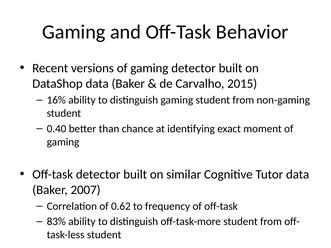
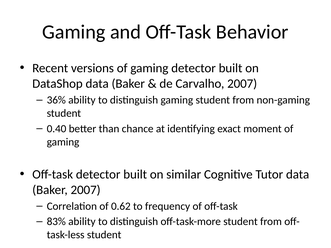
Carvalho 2015: 2015 -> 2007 (242, 84)
16%: 16% -> 36% (56, 100)
